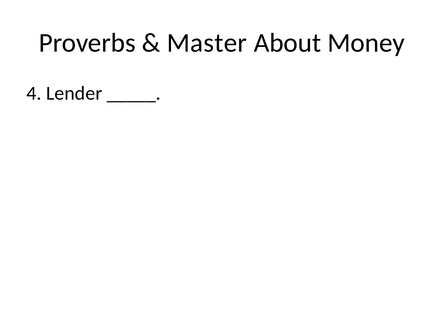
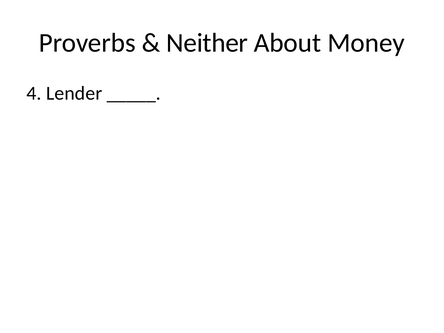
Master: Master -> Neither (207, 43)
